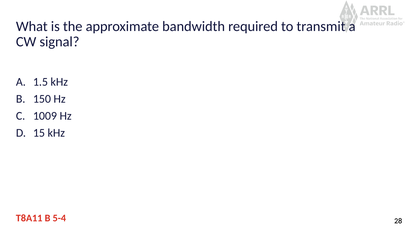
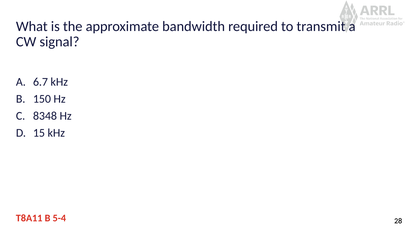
1.5: 1.5 -> 6.7 (40, 82)
1009: 1009 -> 8348 (45, 116)
